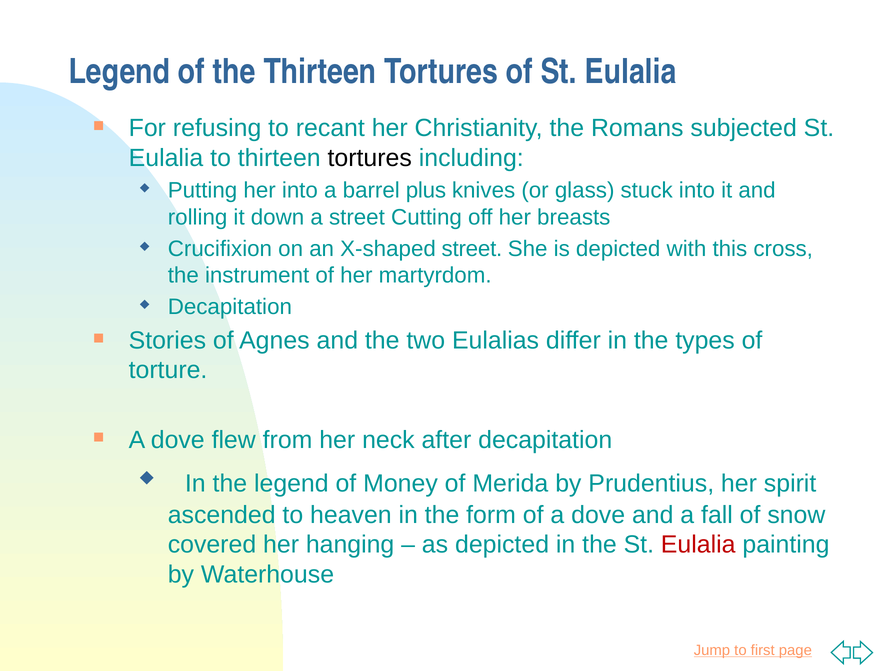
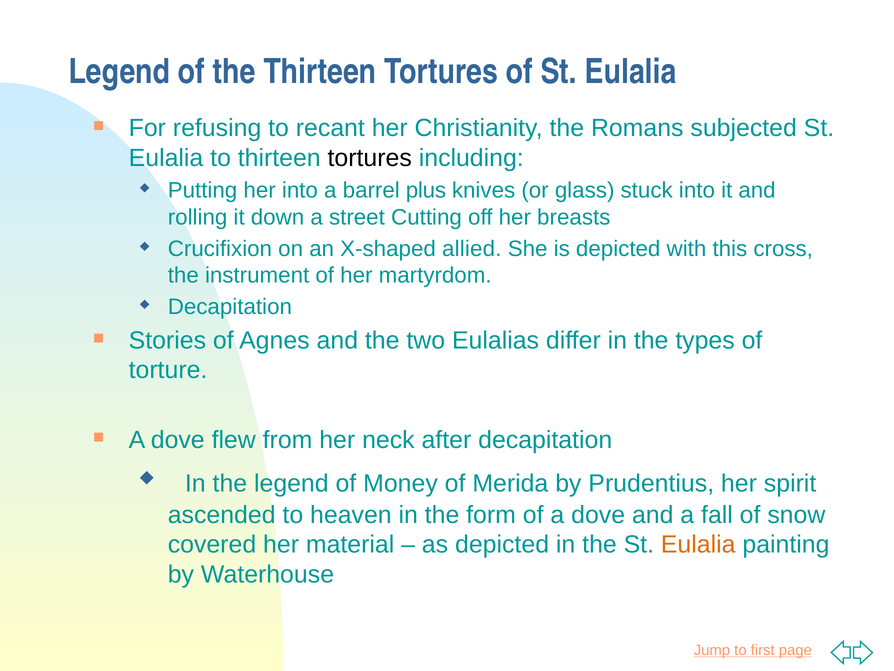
X-shaped street: street -> allied (472, 249)
hanging: hanging -> material (350, 544)
Eulalia colour: red -> orange (698, 544)
